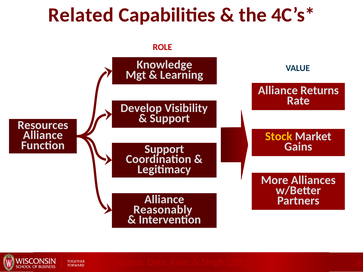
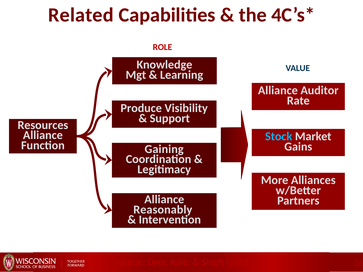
Returns: Returns -> Auditor (320, 91)
Develop: Develop -> Produce (141, 108)
Stock colour: yellow -> light blue (279, 137)
Support: Support -> Gaining (164, 149)
